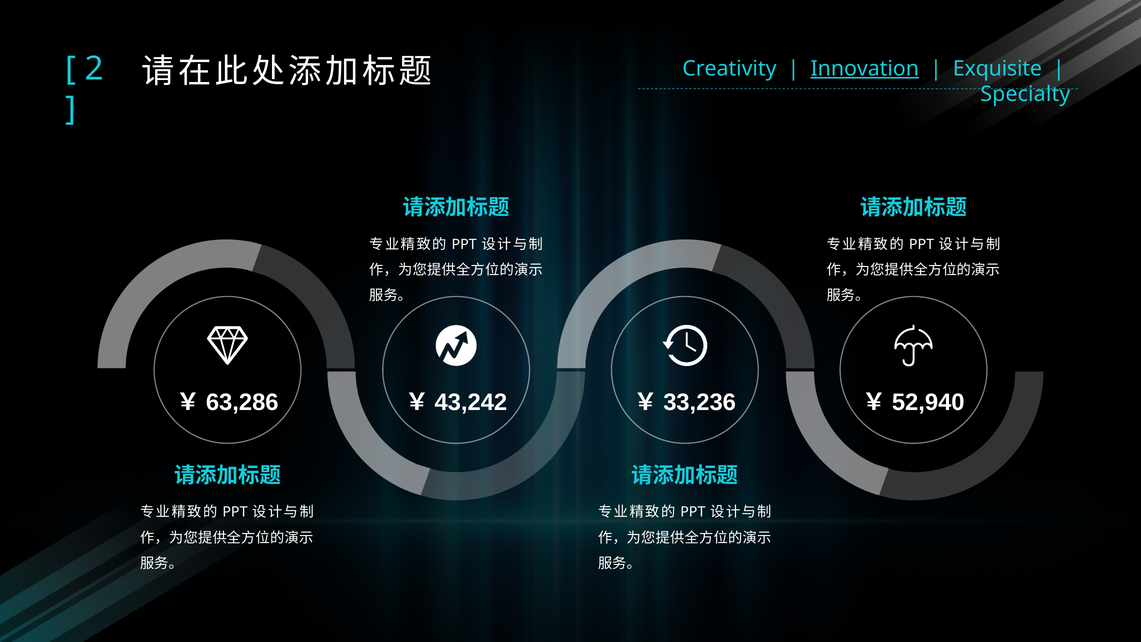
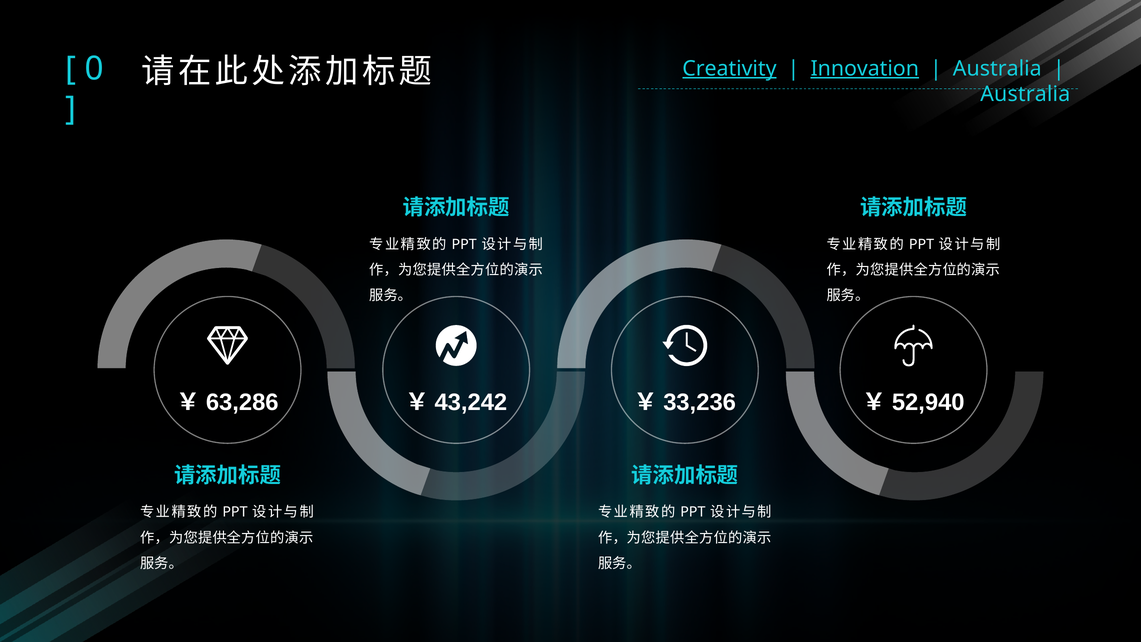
Creativity underline: none -> present (729, 69)
Exquisite: Exquisite -> Australia (997, 69)
2: 2 -> 0 (94, 69)
Specialty: Specialty -> Australia (1025, 94)
